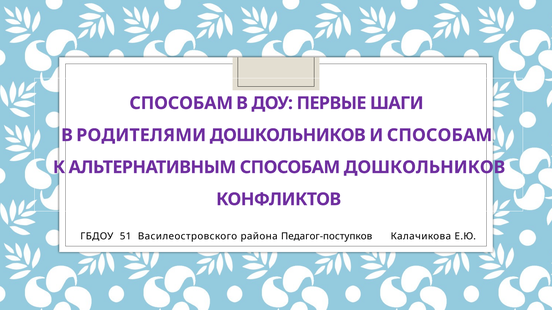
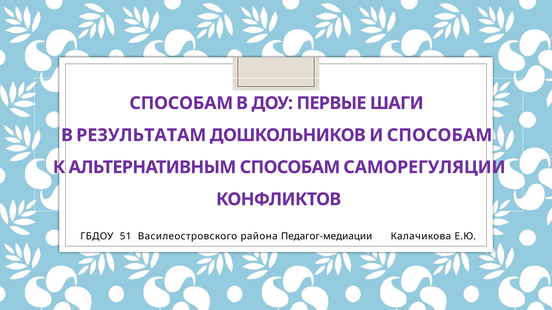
РОДИТЕЛЯМИ: РОДИТЕЛЯМИ -> РЕЗУЛЬТАТАМ (141, 135)
СПОСОБАМ ДОШКОЛЬНИКОВ: ДОШКОЛЬНИКОВ -> САМОРЕГУЛЯЦИИ (424, 168)
Педагог-поступков: Педагог-поступков -> Педагог-медиации (327, 237)
